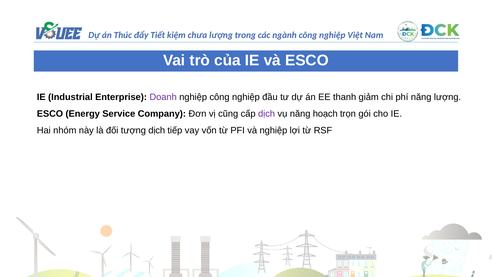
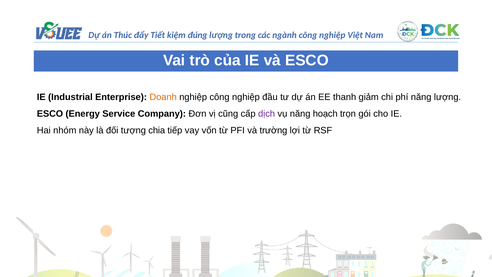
chưa: chưa -> đúng (197, 35)
Doanh colour: purple -> orange (163, 97)
tượng dịch: dịch -> chia (157, 130)
và nghiệp: nghiệp -> trường (273, 130)
